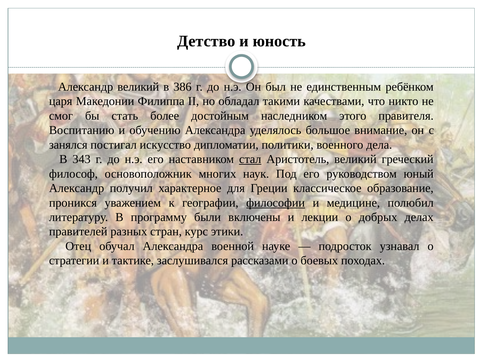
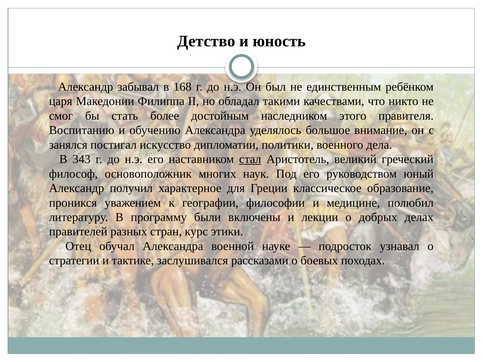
Александр великий: великий -> забывал (138, 87)
386: 386 -> 168 (183, 87)
философии underline: present -> none (276, 203)
